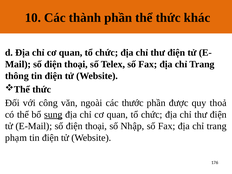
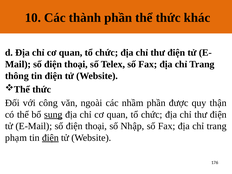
thước: thước -> nhầm (133, 103)
thoả: thoả -> thận (218, 103)
điện underline: none -> present (50, 138)
